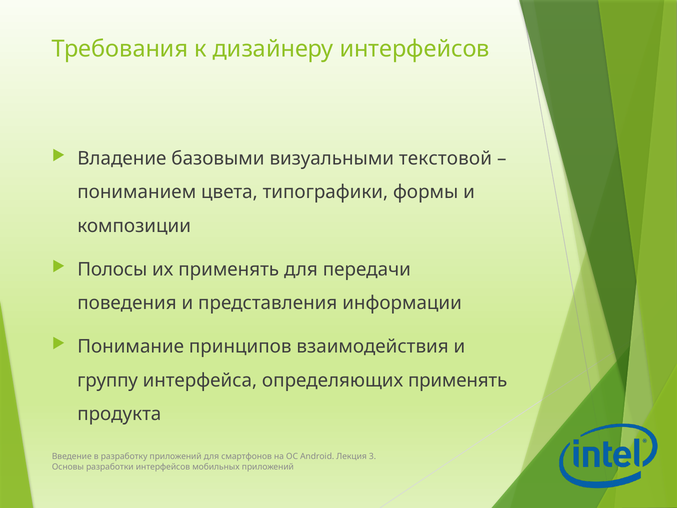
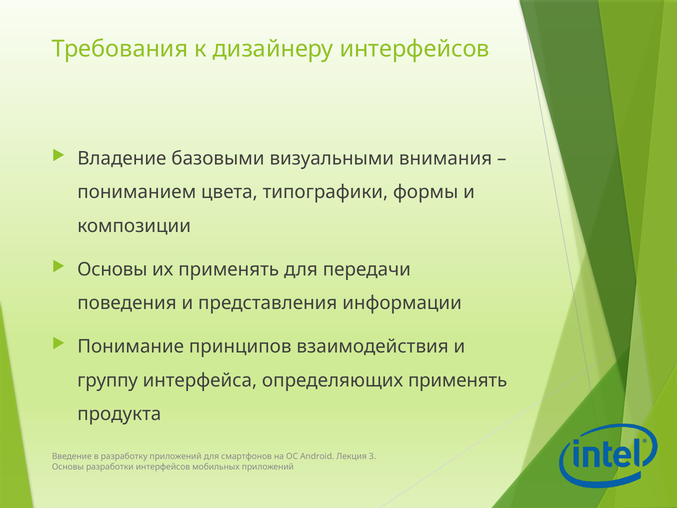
текстовой: текстовой -> внимания (446, 158)
Полосы: Полосы -> Основы (112, 269)
